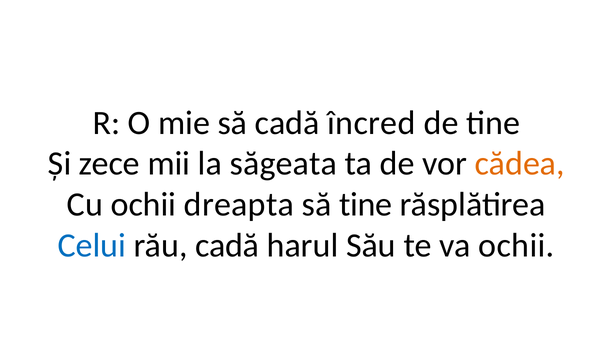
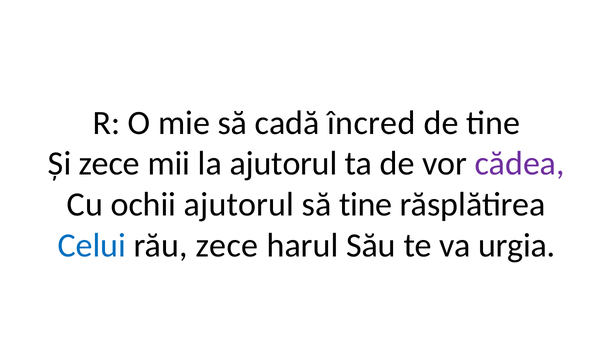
la săgeata: săgeata -> ajutorul (284, 164)
cădea colour: orange -> purple (520, 164)
ochii dreapta: dreapta -> ajutorul (239, 204)
rău cadă: cadă -> zece (227, 245)
va ochii: ochii -> urgia (517, 245)
